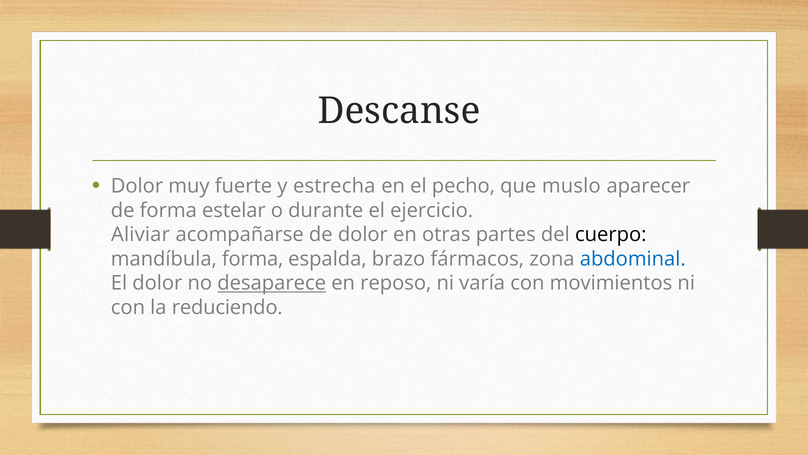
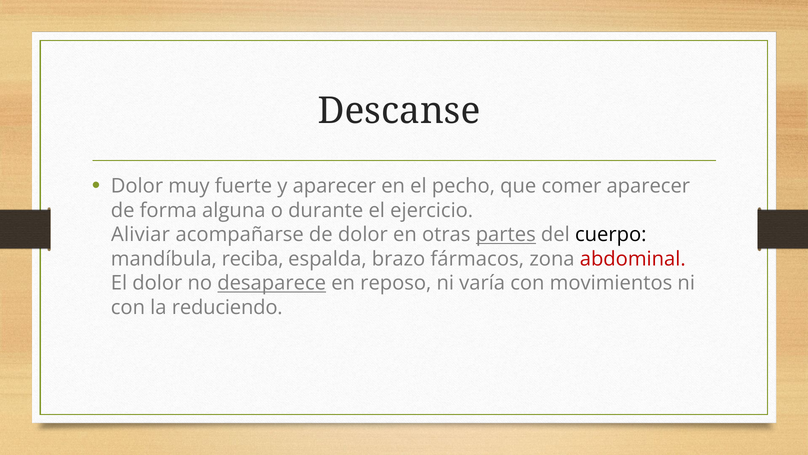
y estrecha: estrecha -> aparecer (334, 186)
muslo: muslo -> comer (571, 186)
estelar: estelar -> alguna (234, 210)
partes underline: none -> present (506, 235)
mandíbula forma: forma -> reciba (253, 259)
abdominal colour: blue -> red (633, 259)
